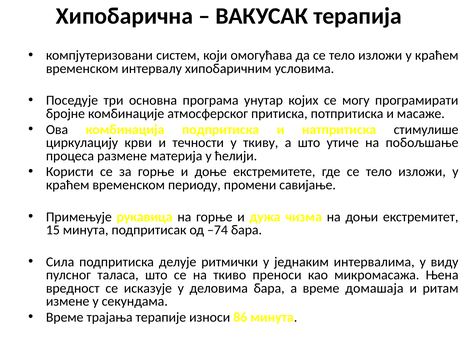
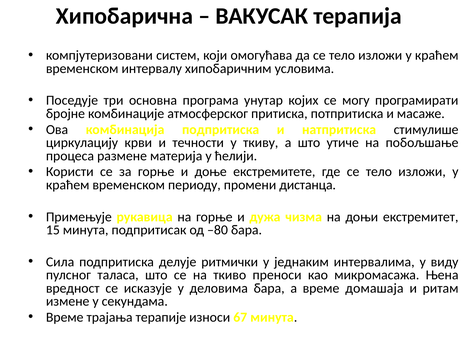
савијање: савијање -> дистанца (308, 185)
–74: –74 -> –80 (218, 230)
86: 86 -> 67 (240, 317)
